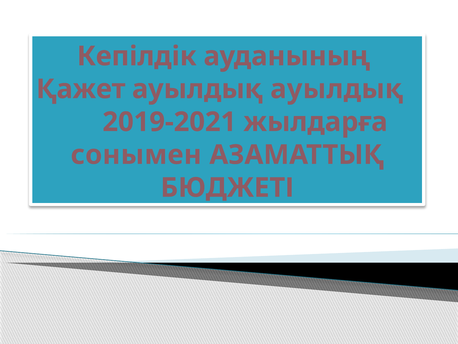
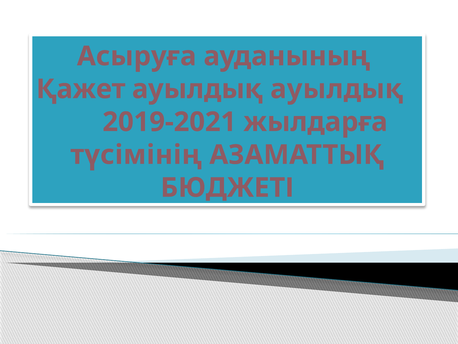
Кепілдік: Кепілдік -> Асыруға (137, 56)
сонымен: сонымен -> түсімінің (136, 155)
